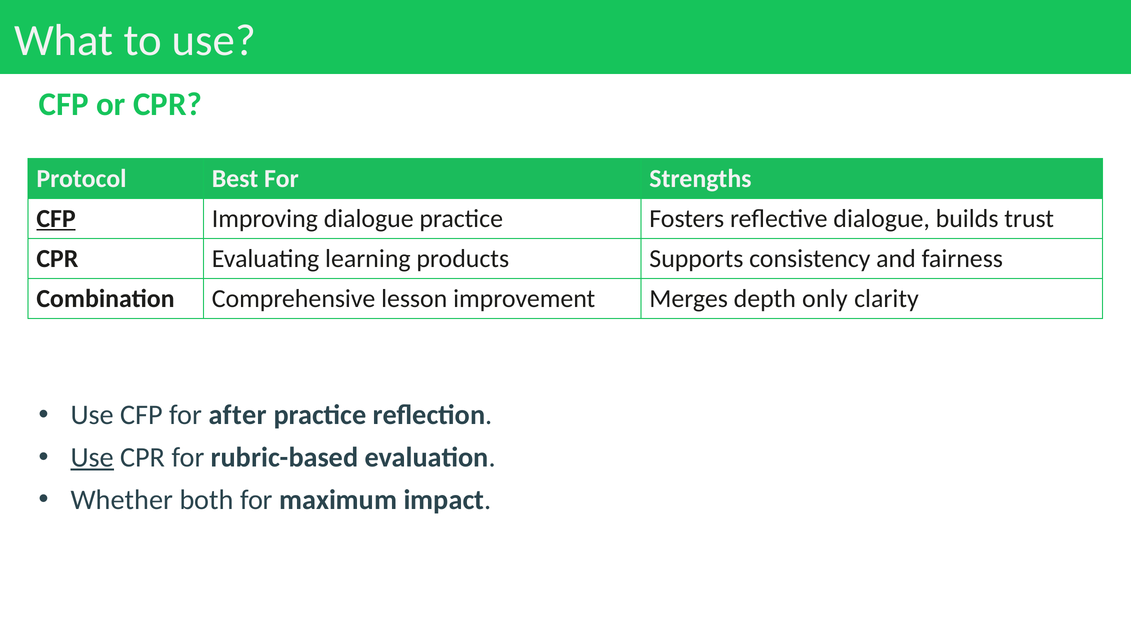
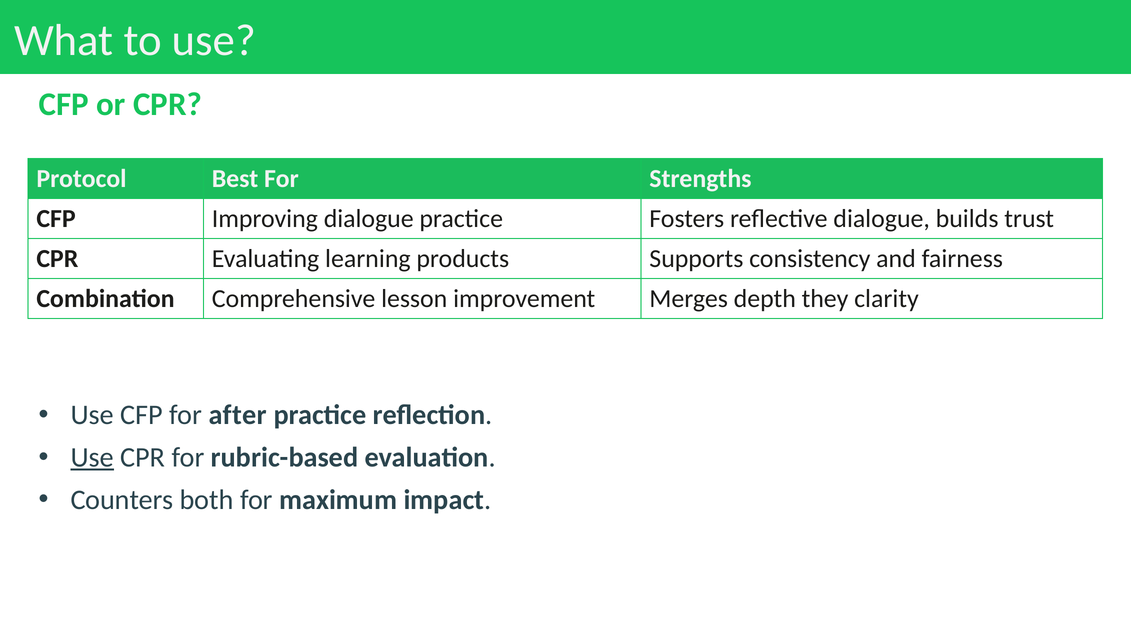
CFP underline: present -> none (56, 219)
only: only -> they (825, 299)
Whether: Whether -> Counters (122, 500)
